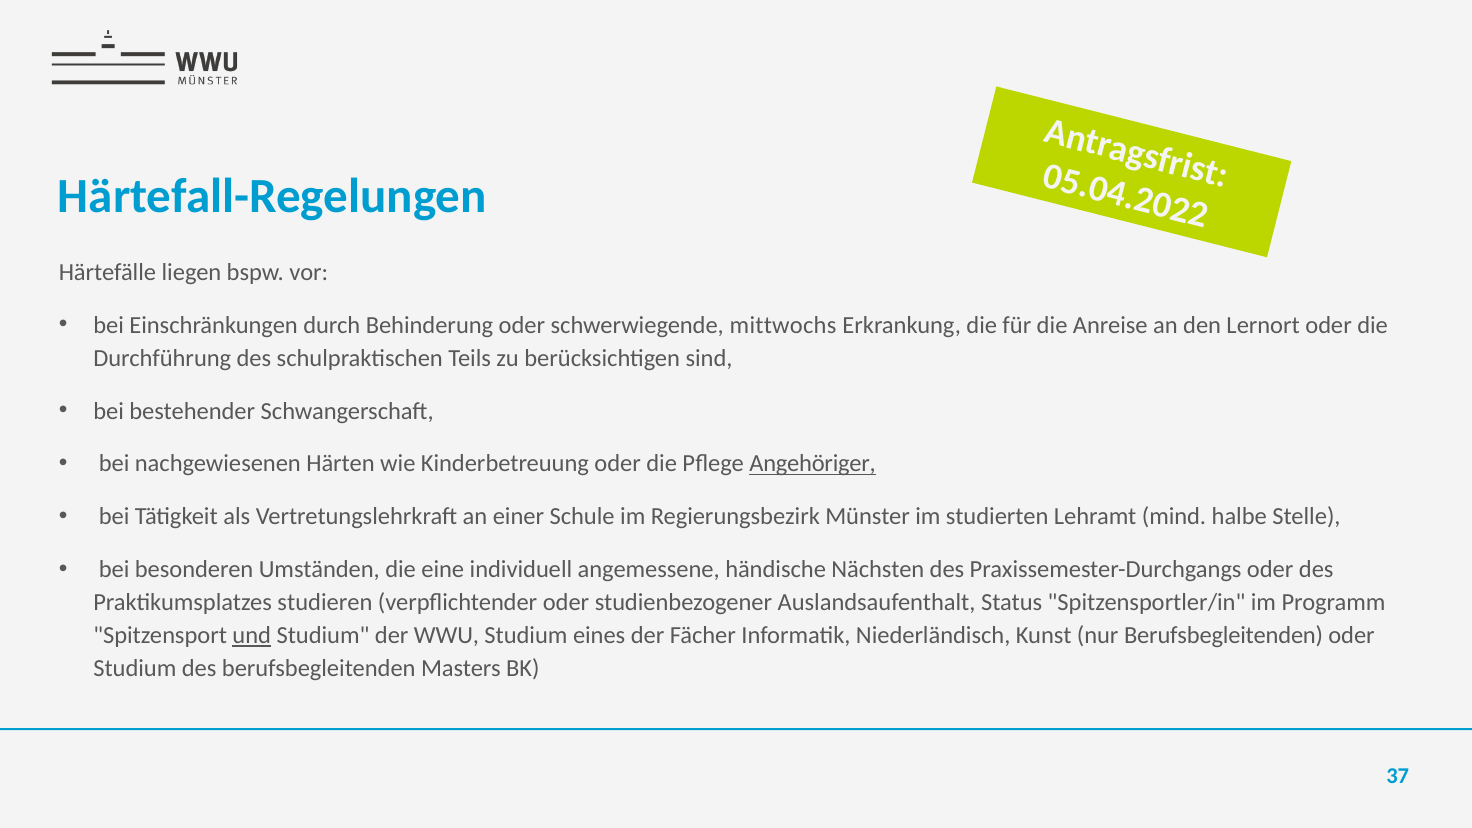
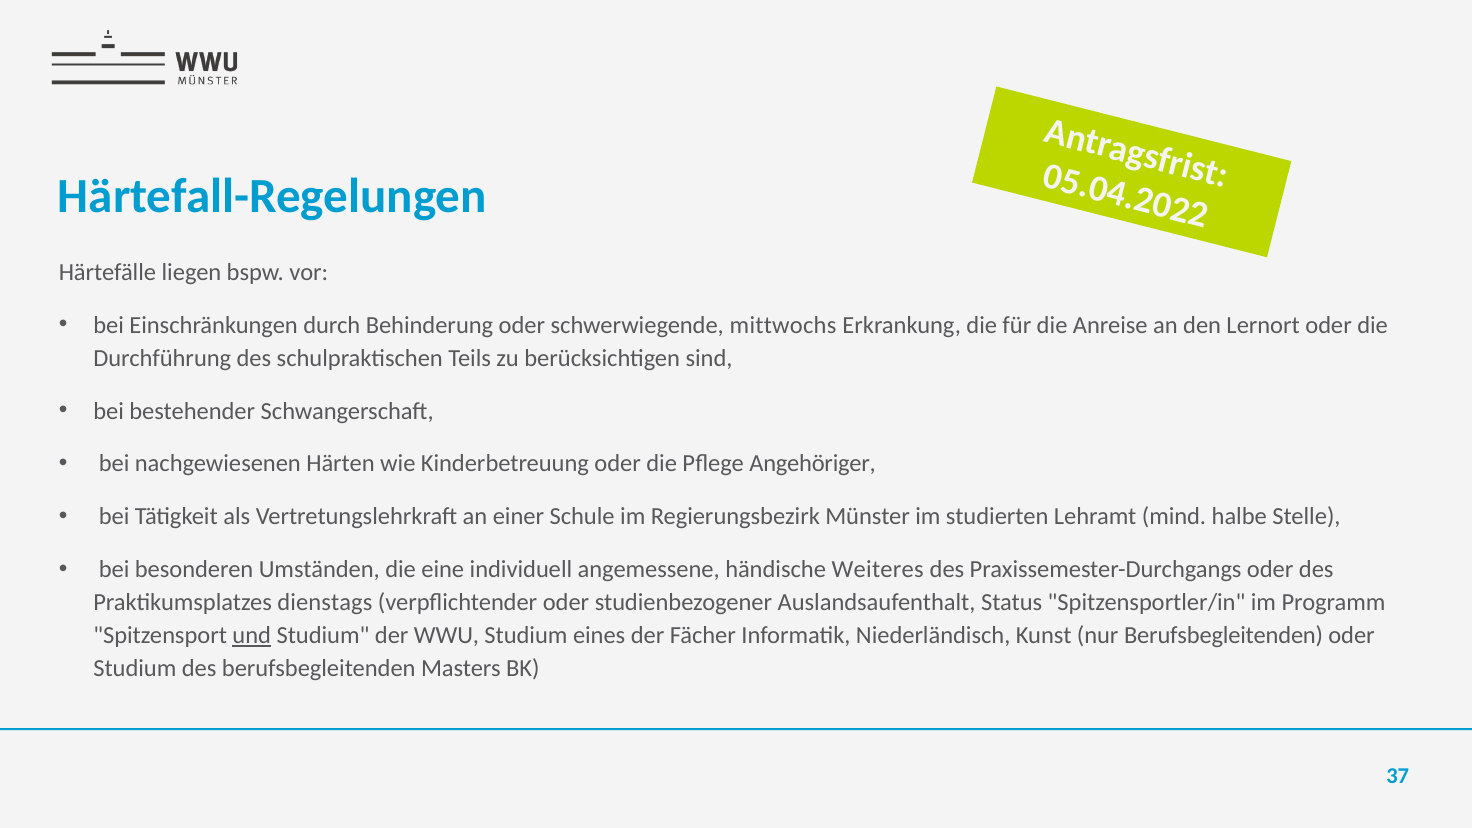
Angehöriger underline: present -> none (813, 464)
Nächsten: Nächsten -> Weiteres (878, 570)
studieren: studieren -> dienstags (325, 603)
